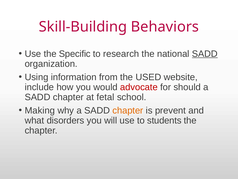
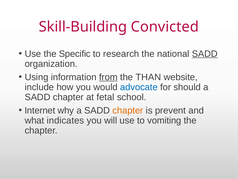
Behaviors: Behaviors -> Convicted (165, 27)
from underline: none -> present (108, 77)
USED: USED -> THAN (148, 77)
advocate colour: red -> blue (139, 87)
Making: Making -> Internet (40, 110)
disorders: disorders -> indicates (65, 120)
students: students -> vomiting (164, 120)
